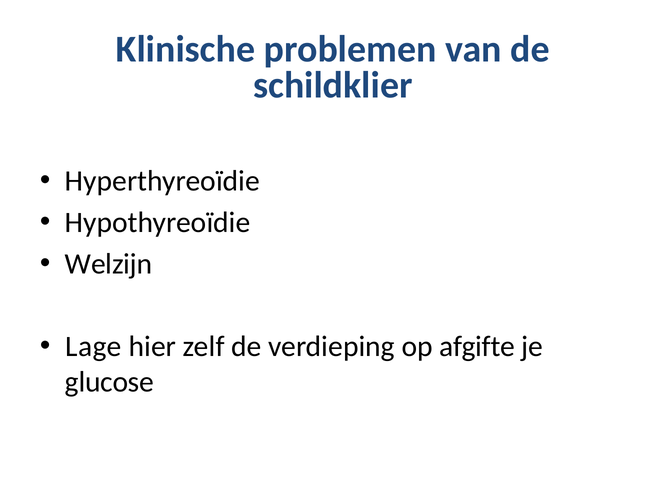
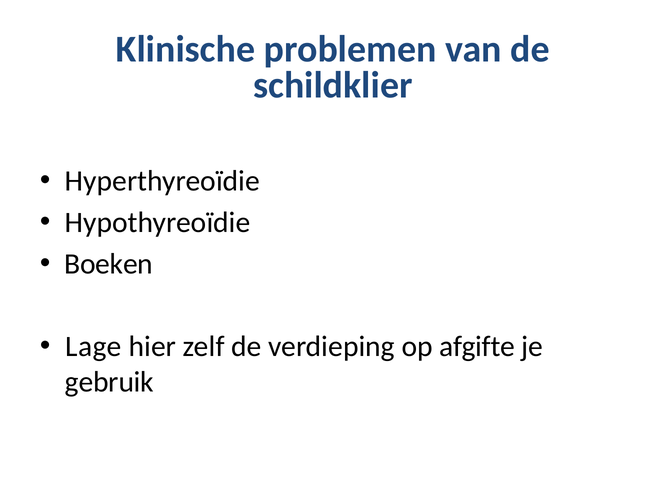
Welzijn: Welzijn -> Boeken (109, 264)
glucose: glucose -> gebruik (109, 383)
